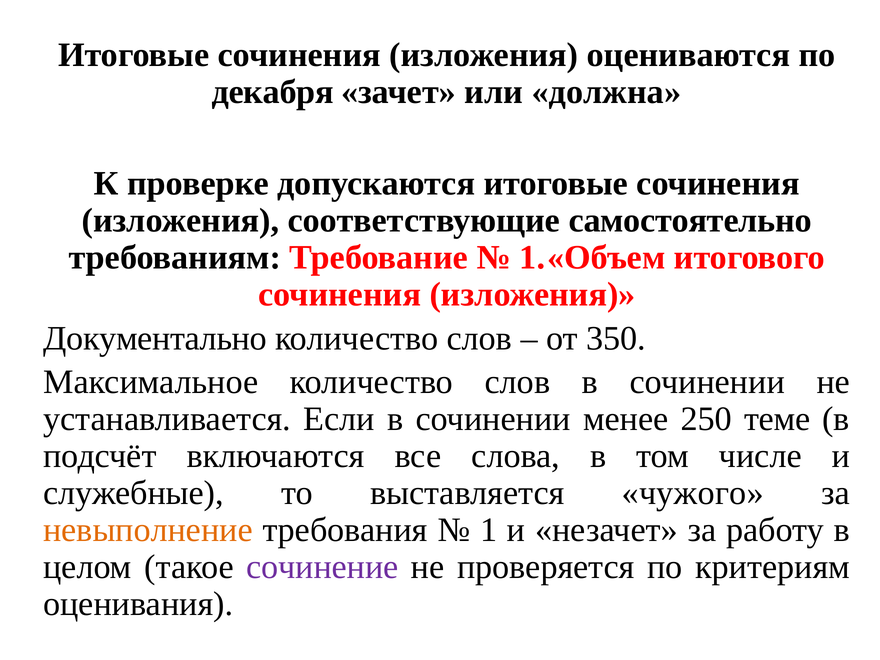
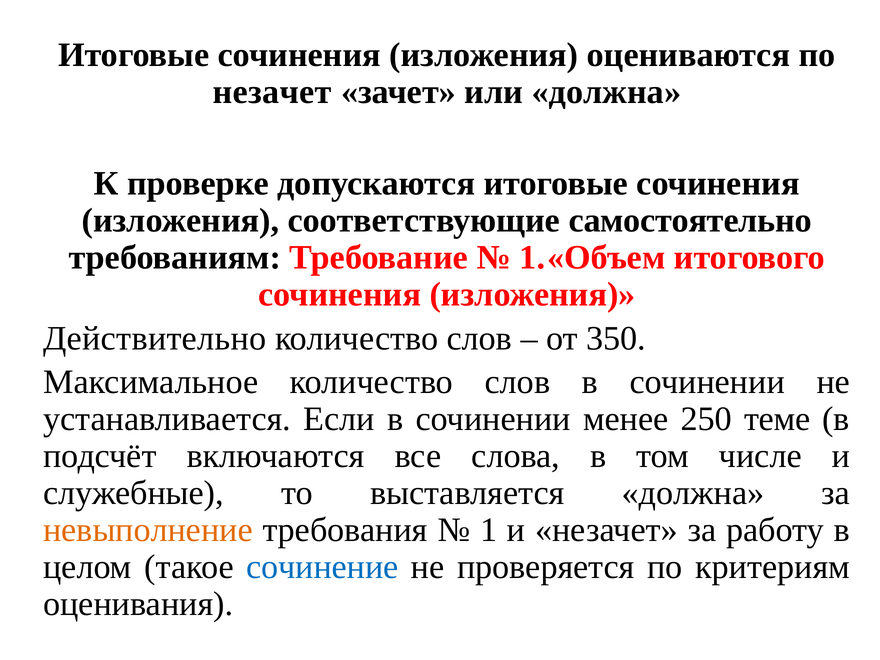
декабря: декабря -> незачет (272, 92)
Документально: Документально -> Действительно (155, 338)
выставляется чужого: чужого -> должна (693, 493)
сочинение colour: purple -> blue (322, 567)
